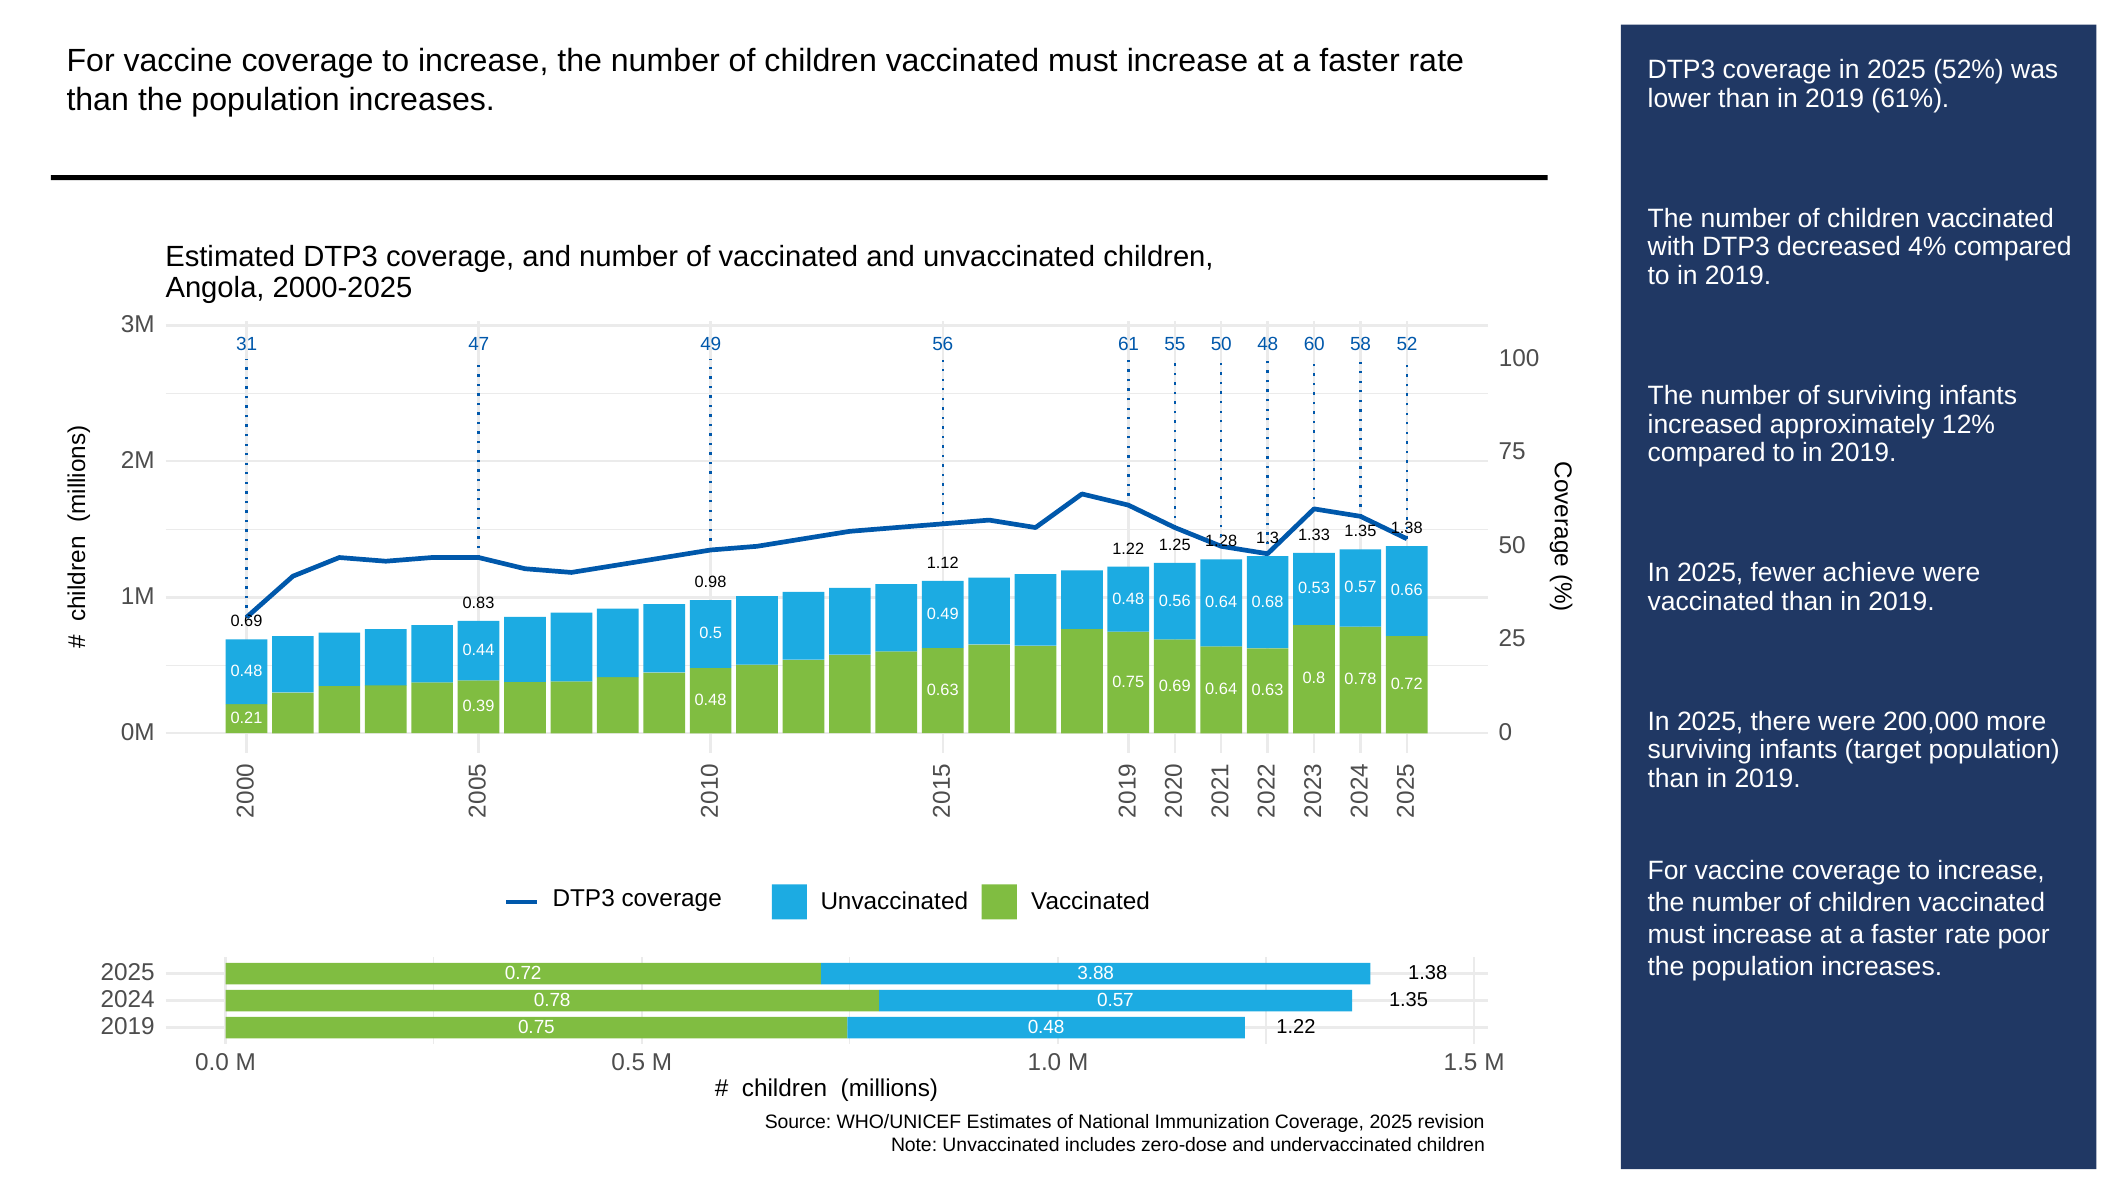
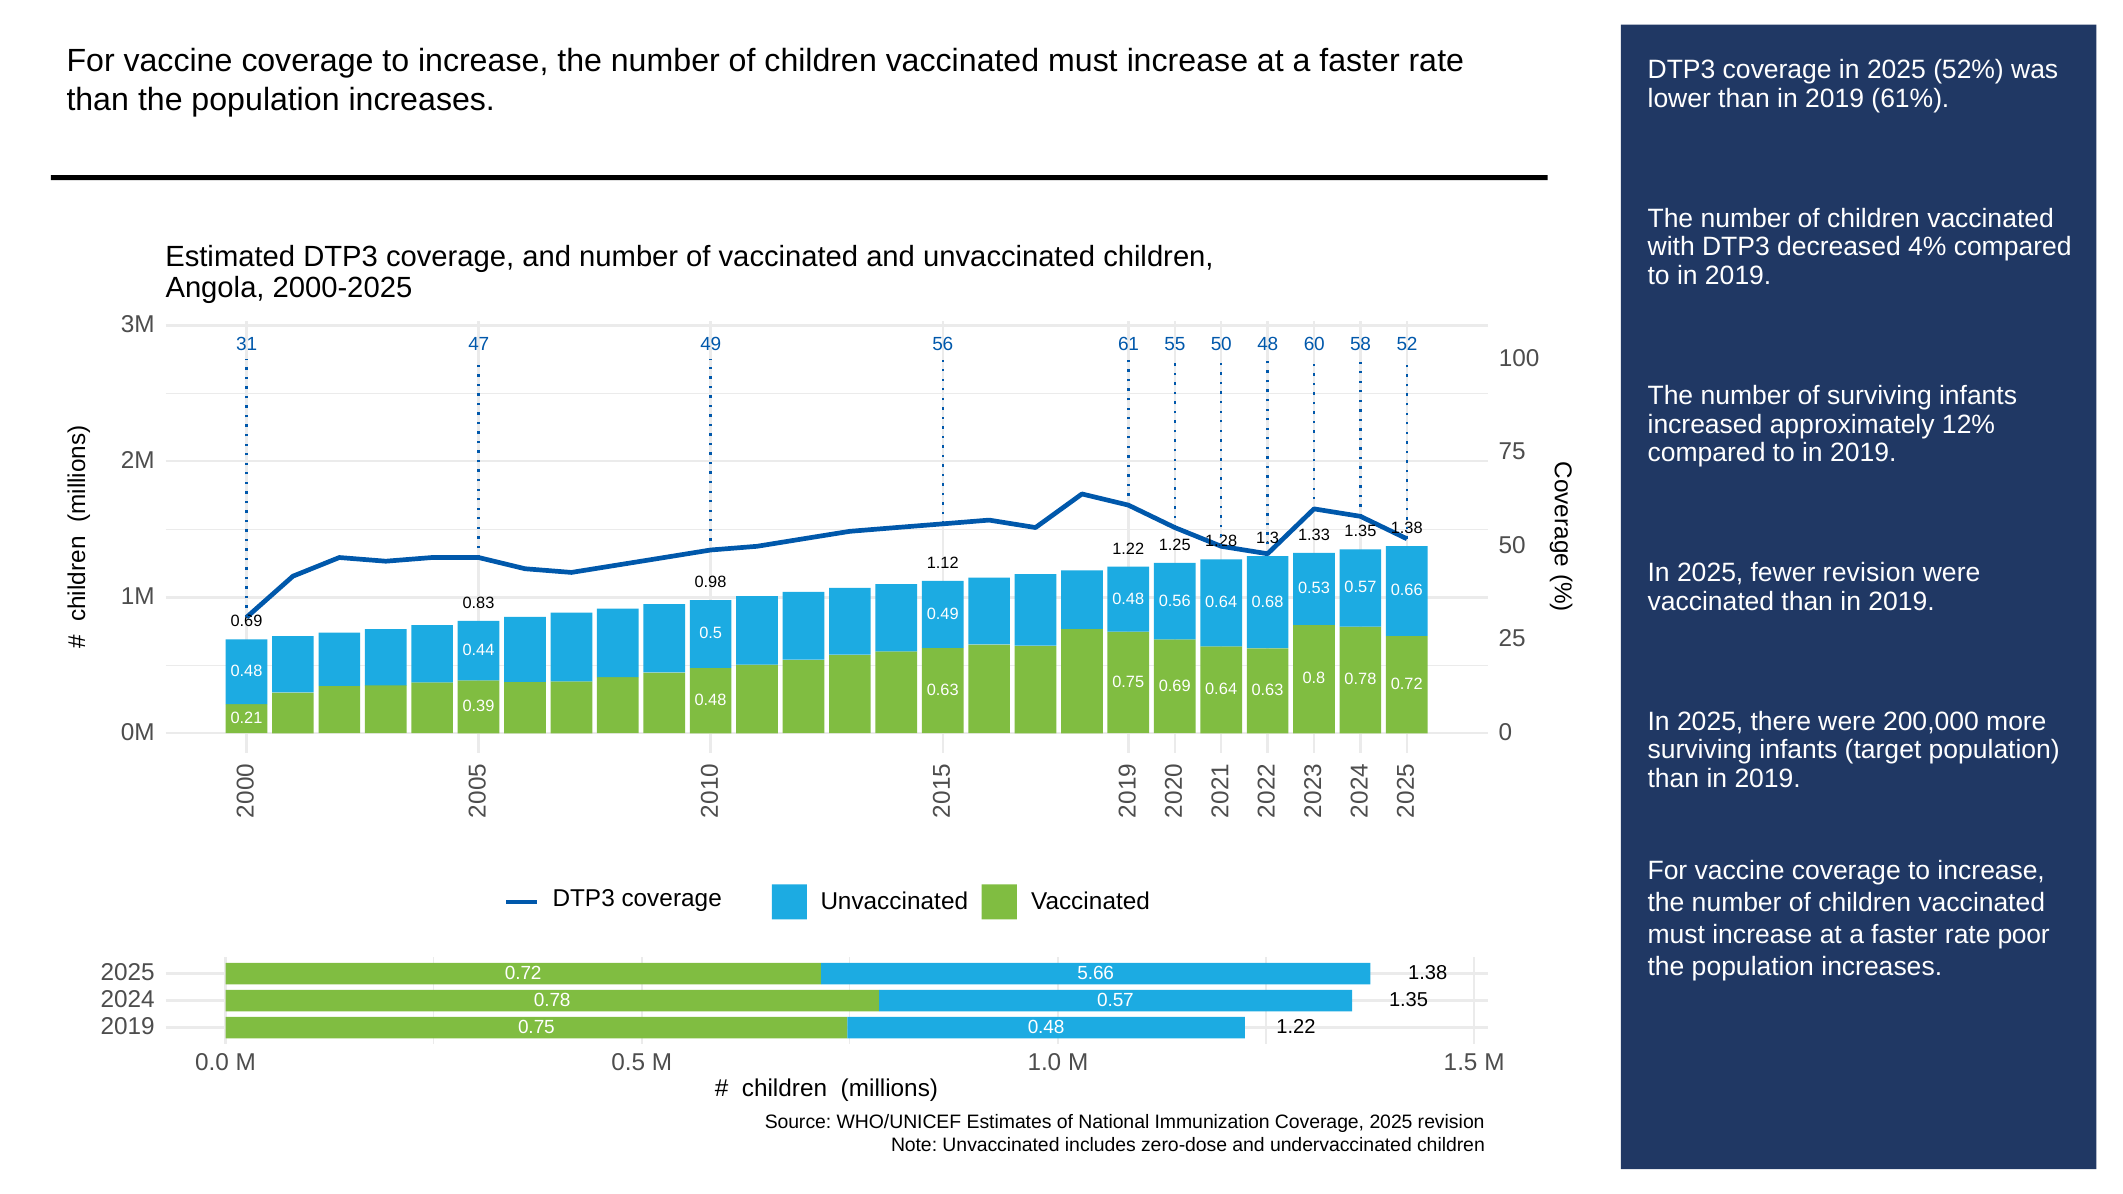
fewer achieve: achieve -> revision (1869, 573)
3.88: 3.88 -> 5.66 (1096, 973)
